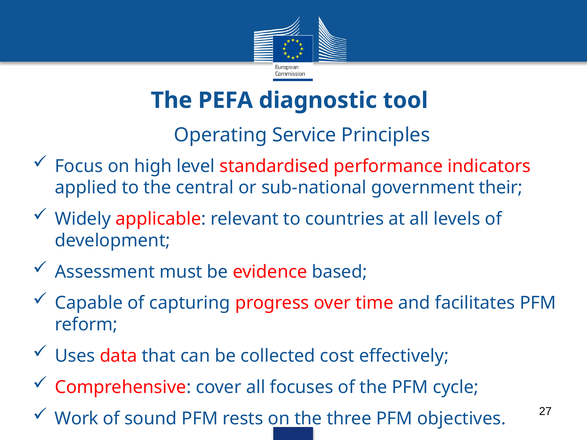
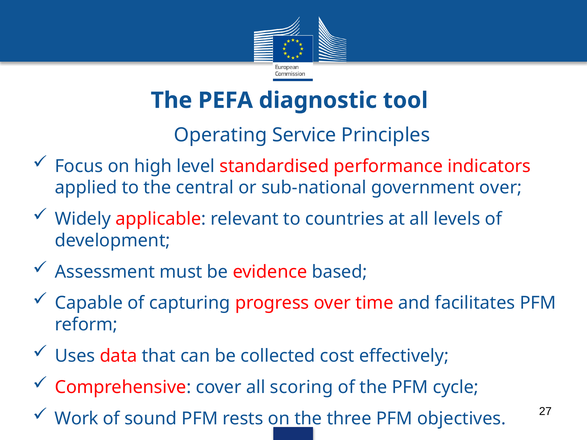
government their: their -> over (501, 188)
focuses: focuses -> scoring (302, 387)
